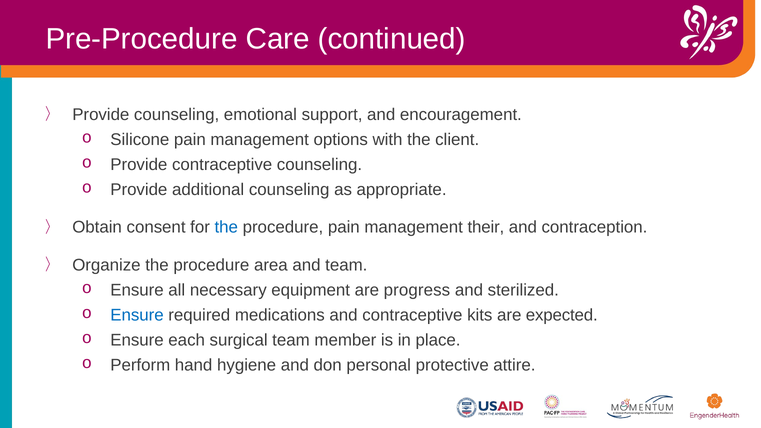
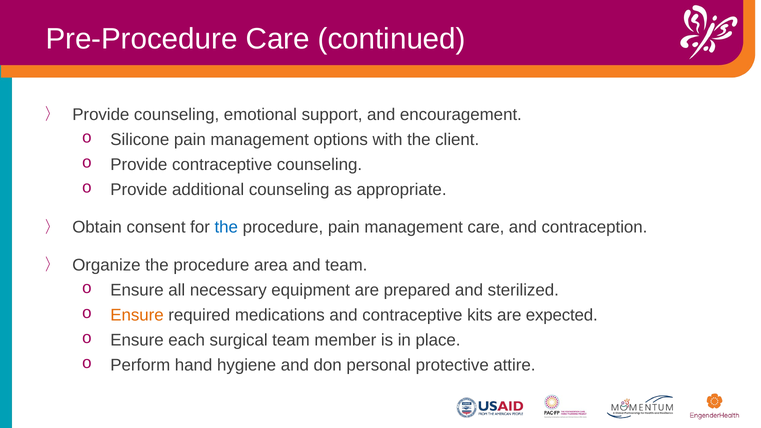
management their: their -> care (486, 227)
progress: progress -> prepared (417, 290)
Ensure colour: blue -> orange (137, 315)
